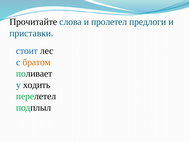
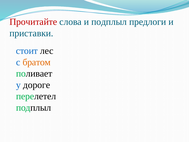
Прочитайте colour: black -> red (33, 22)
и пролетел: пролетел -> подплыл (109, 22)
ходить: ходить -> дороге (37, 85)
